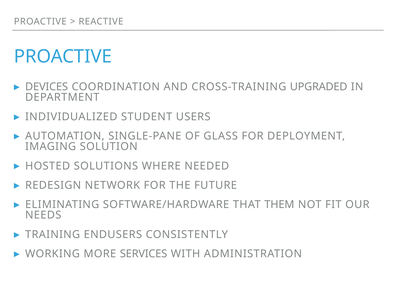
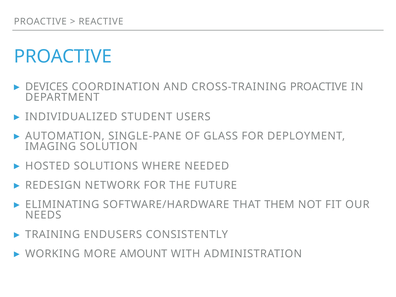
CROSS-TRAINING UPGRADED: UPGRADED -> PROACTIVE (319, 87)
SERVICES: SERVICES -> AMOUNT (144, 254)
